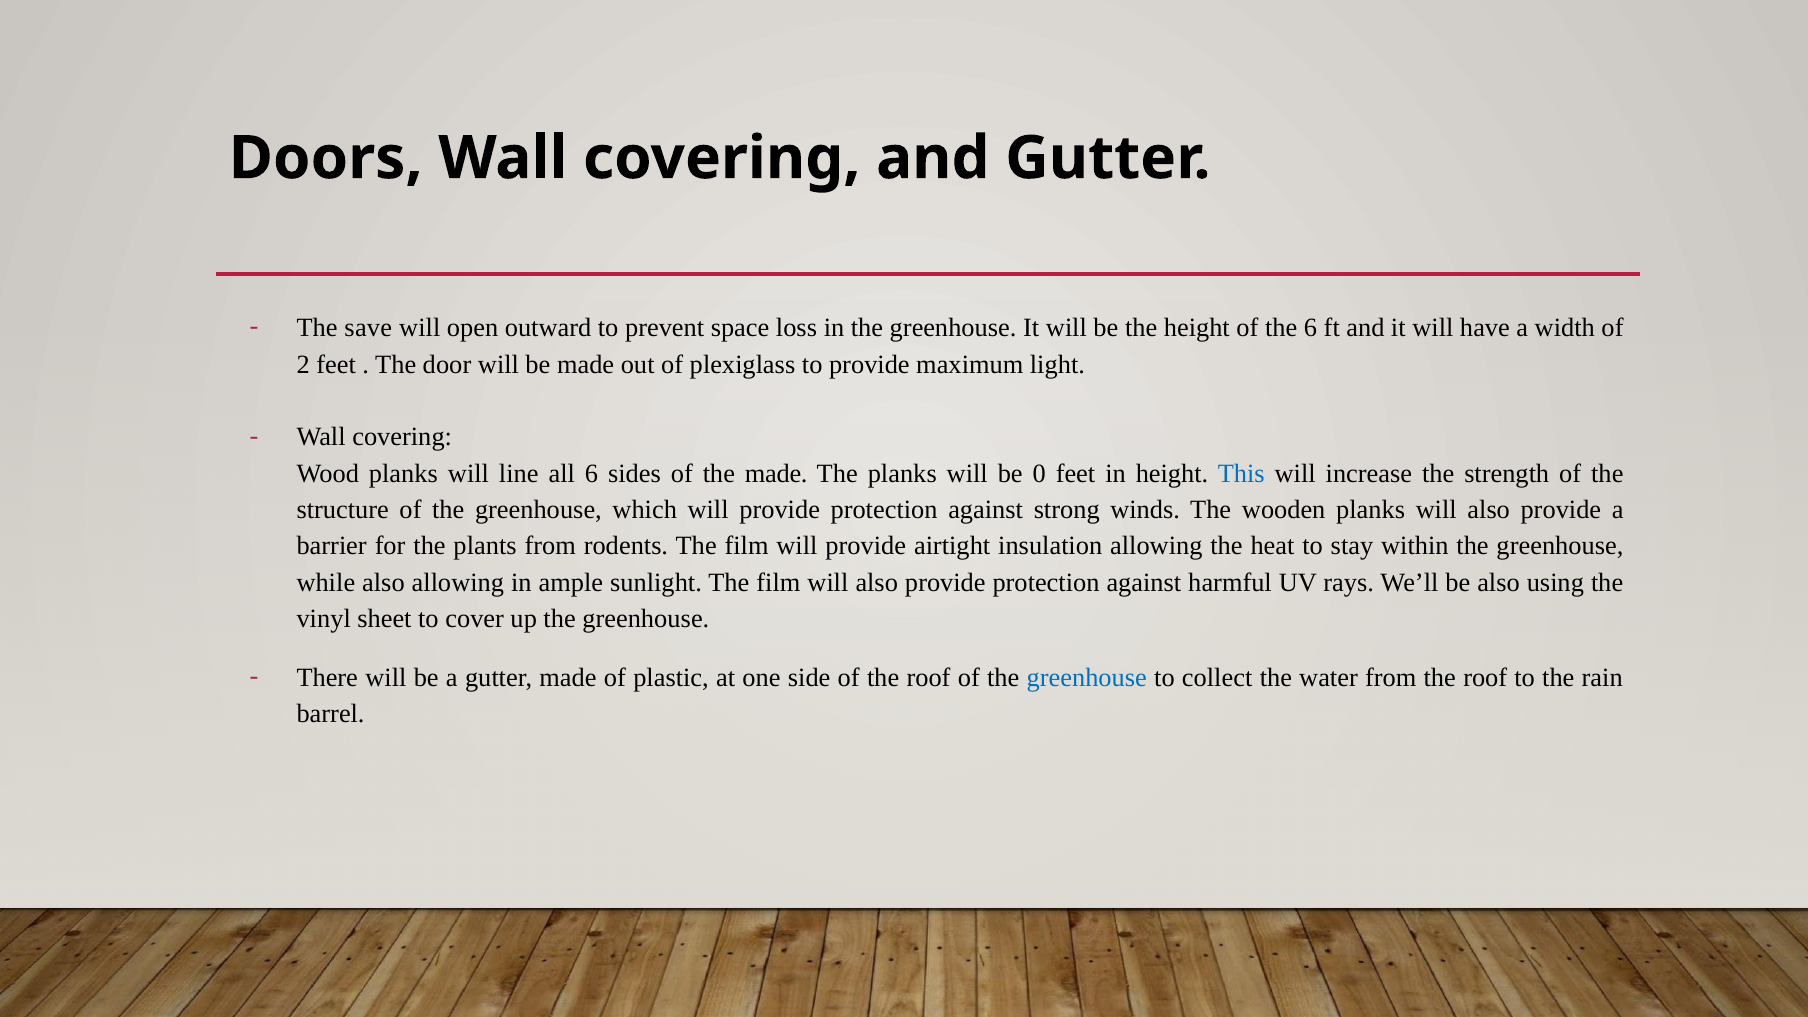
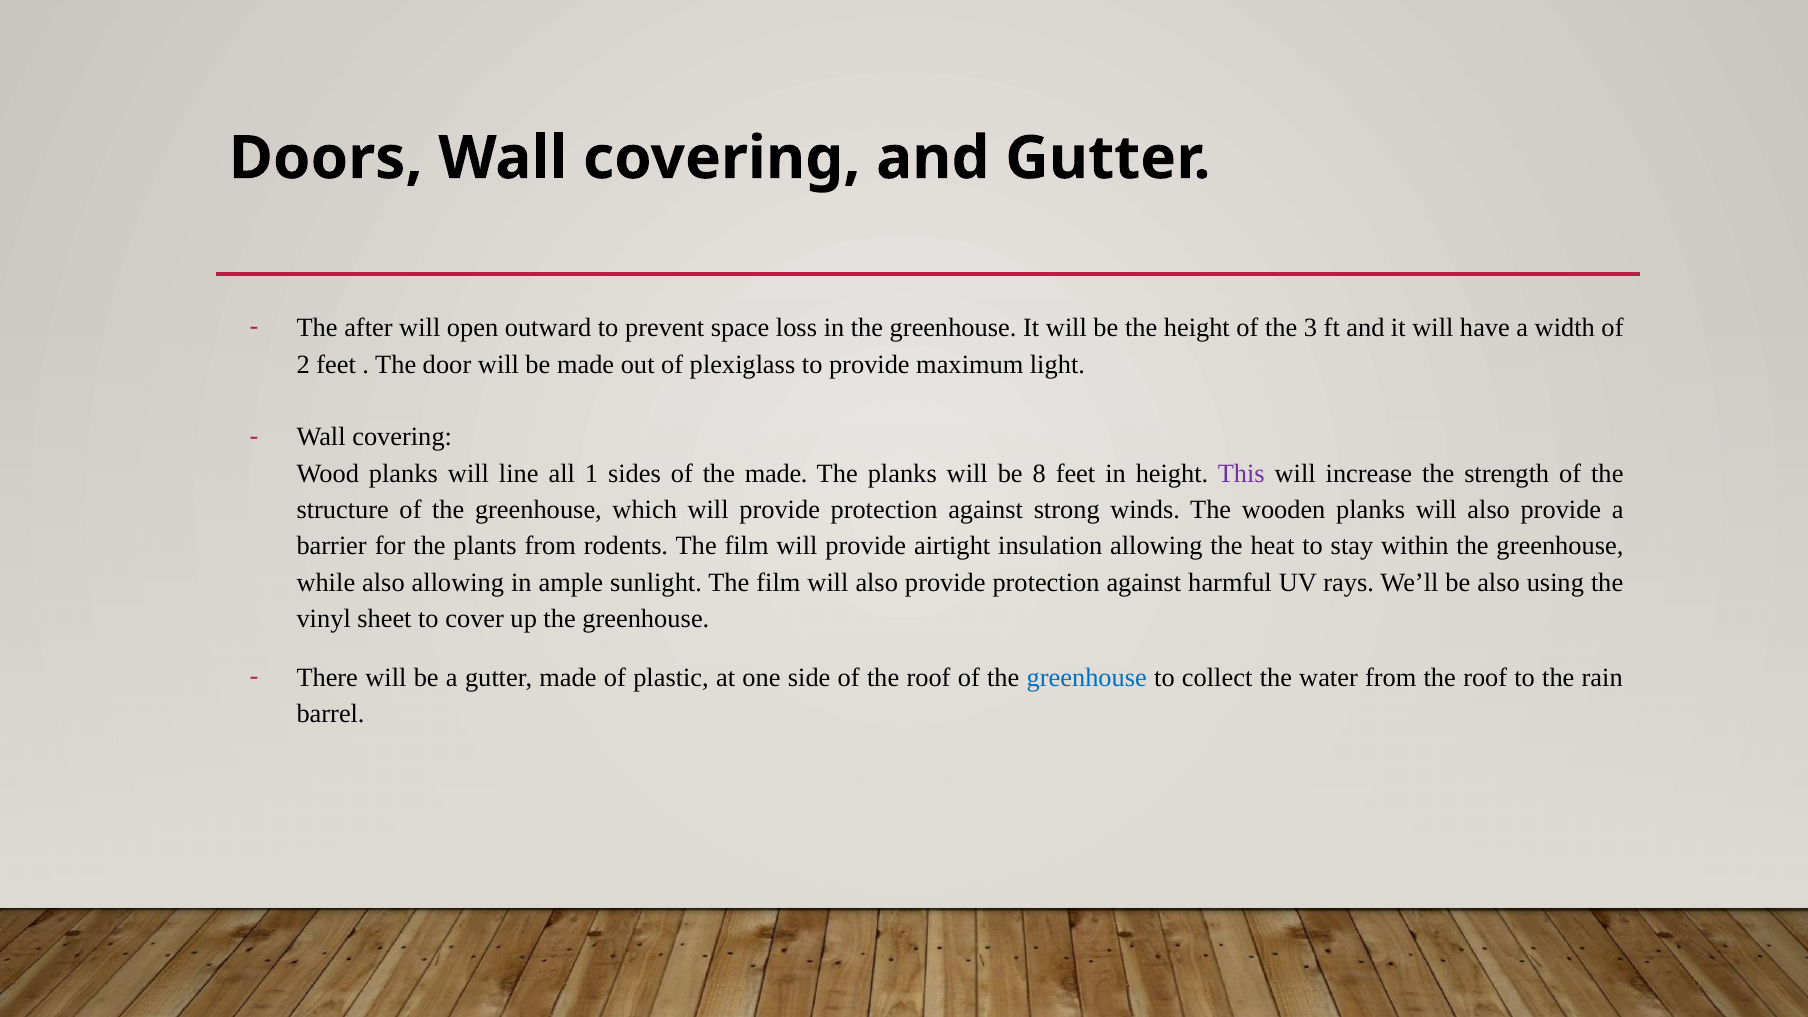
save: save -> after (368, 328)
the 6: 6 -> 3 (1310, 328)
all 6: 6 -> 1 (591, 473)
0: 0 -> 8 (1039, 473)
This colour: blue -> purple (1241, 473)
